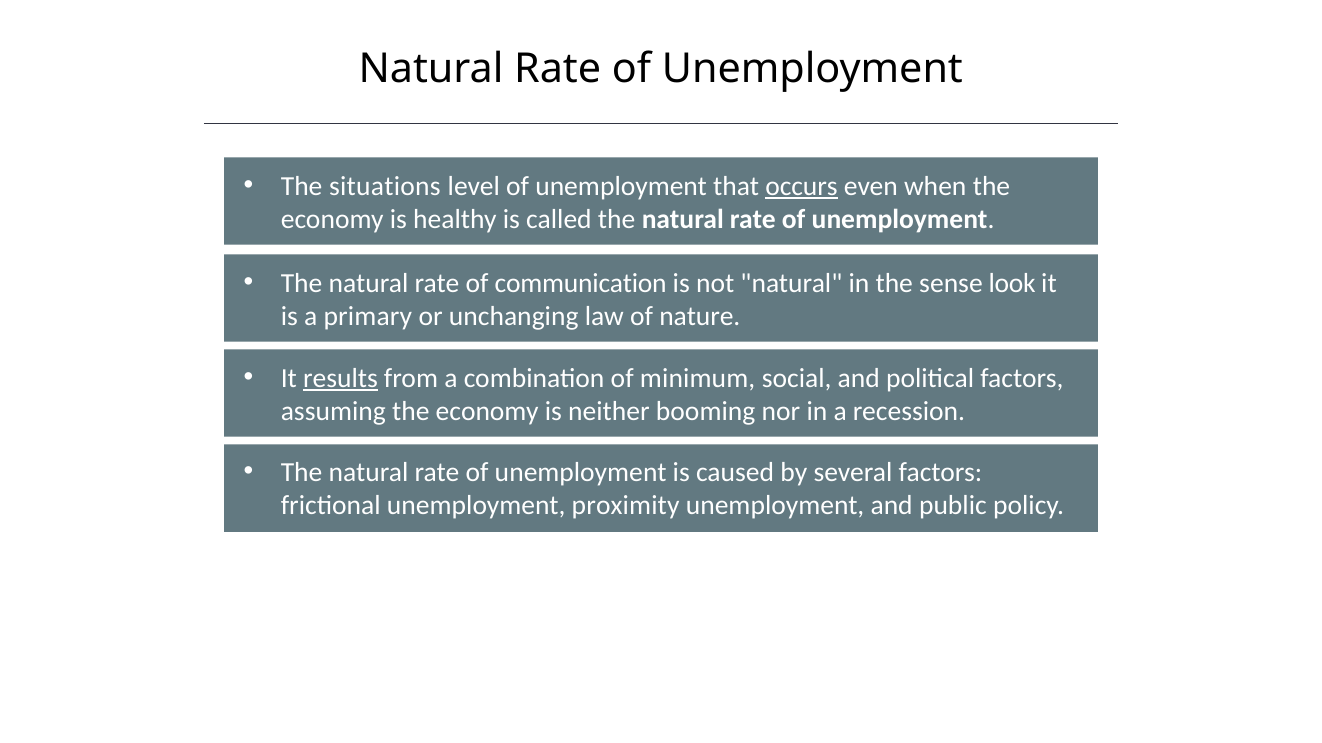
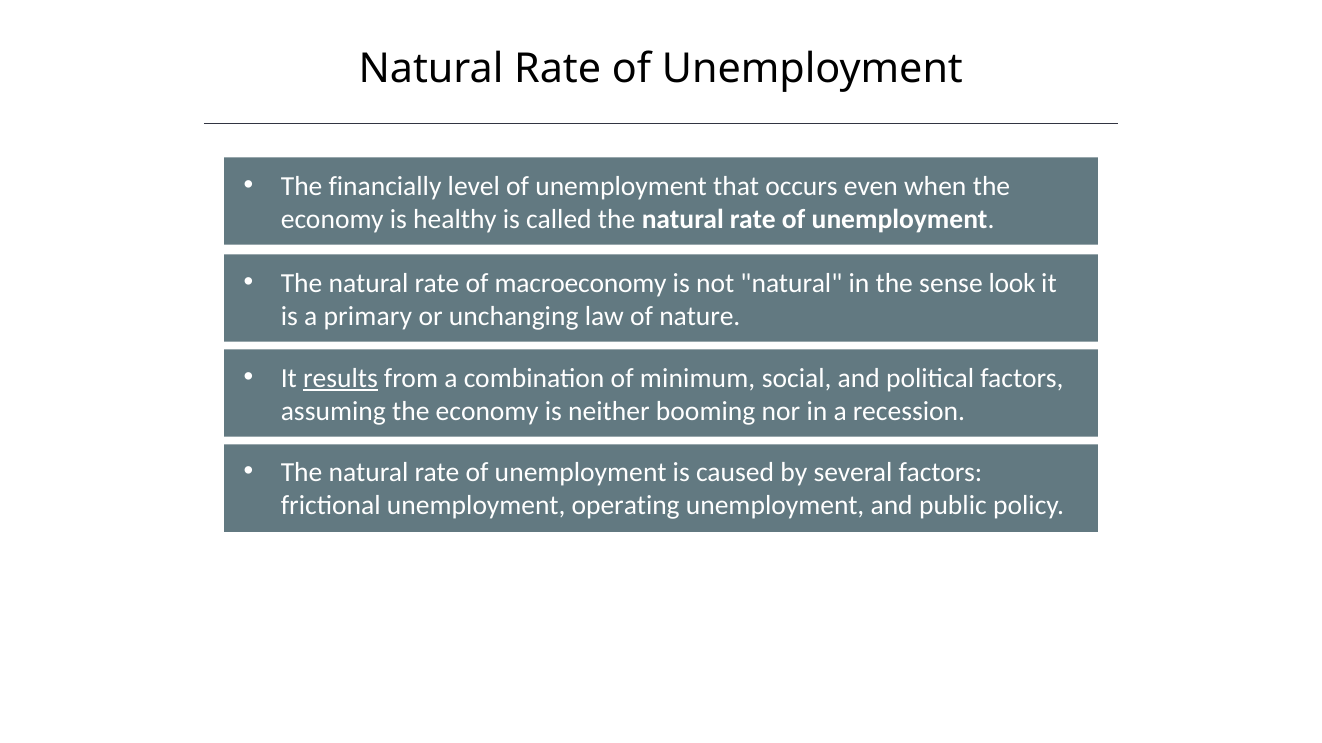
situations: situations -> financially (385, 186)
occurs underline: present -> none (801, 186)
communication: communication -> macroeconomy (581, 283)
proximity: proximity -> operating (626, 506)
